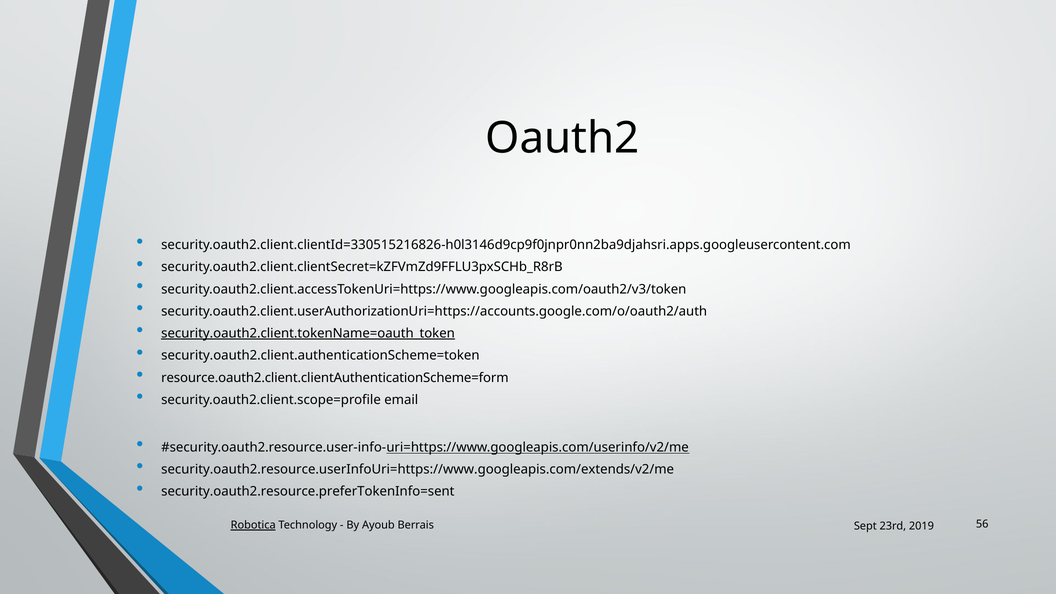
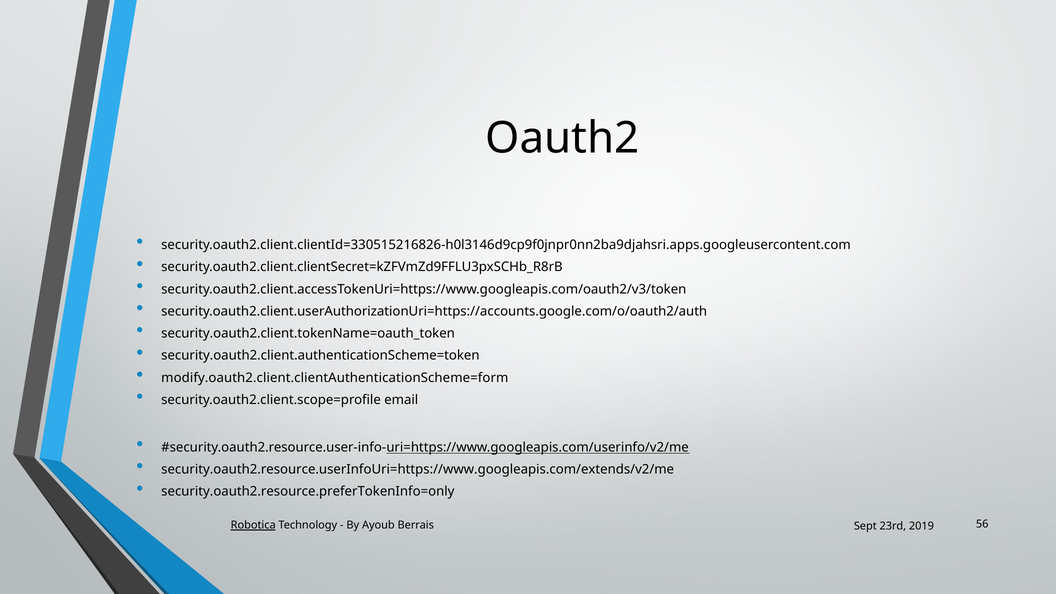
security.oauth2.client.tokenName=oauth_token underline: present -> none (308, 333)
resource.oauth2.client.clientAuthenticationScheme=form: resource.oauth2.client.clientAuthenticationScheme=form -> modify.oauth2.client.clientAuthenticationScheme=form (335, 378)
security.oauth2.resource.preferTokenInfo=sent: security.oauth2.resource.preferTokenInfo=sent -> security.oauth2.resource.preferTokenInfo=only (308, 492)
